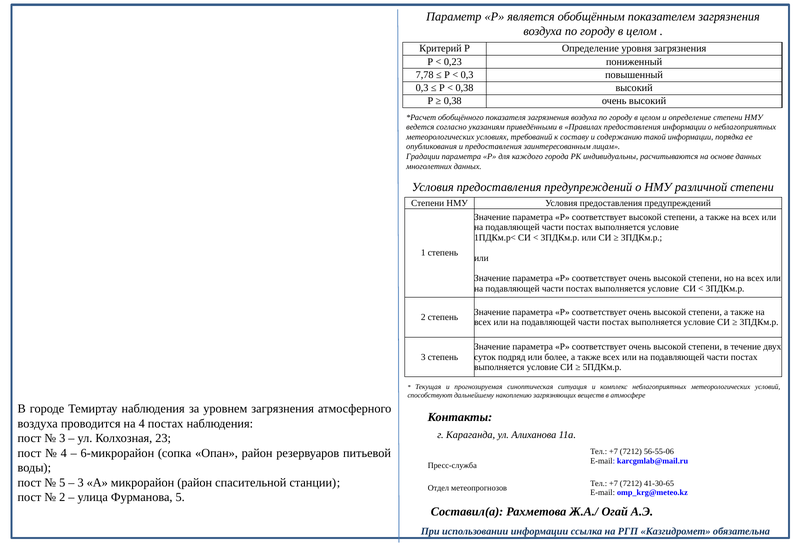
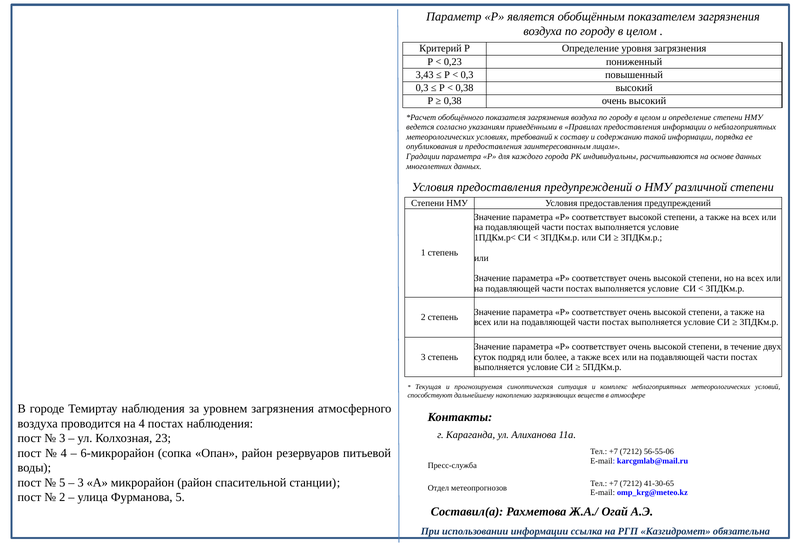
7,78: 7,78 -> 3,43 (425, 75)
